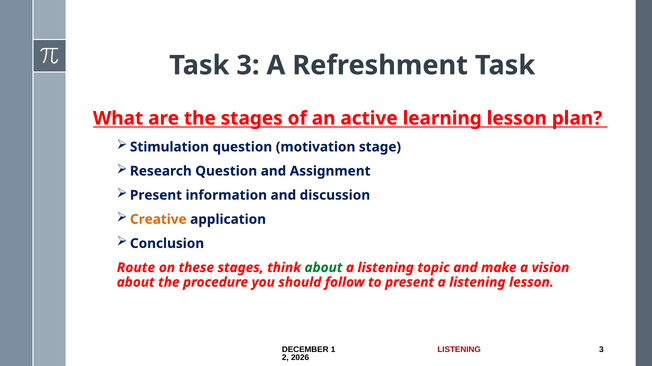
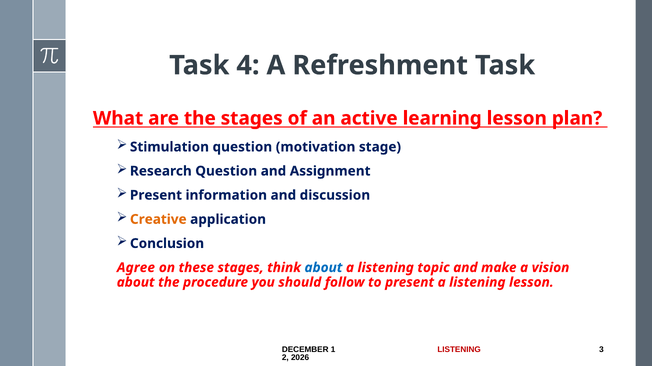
Task 3: 3 -> 4 (248, 65)
Route: Route -> Agree (136, 268)
about colour: green -> blue (323, 268)
